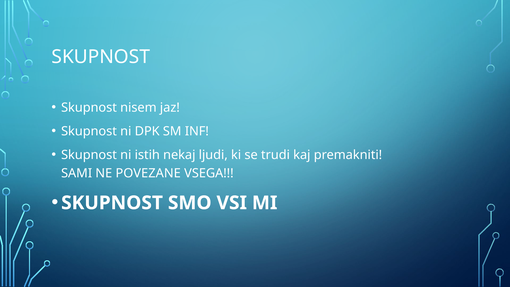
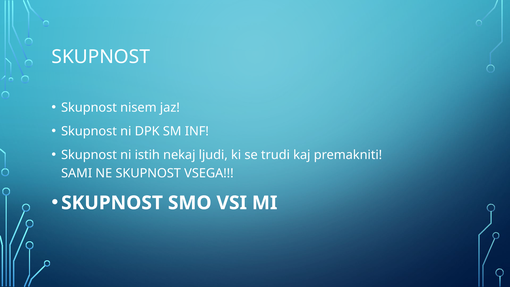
NE POVEZANE: POVEZANE -> SKUPNOST (148, 173)
